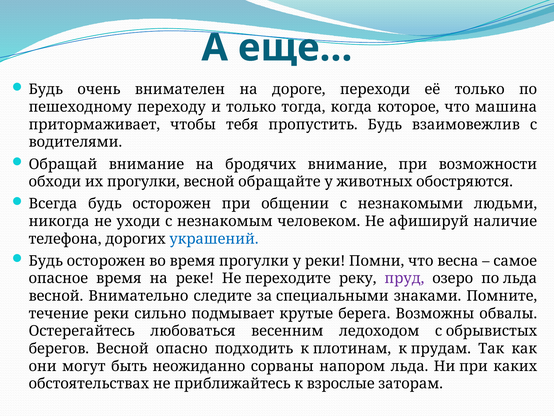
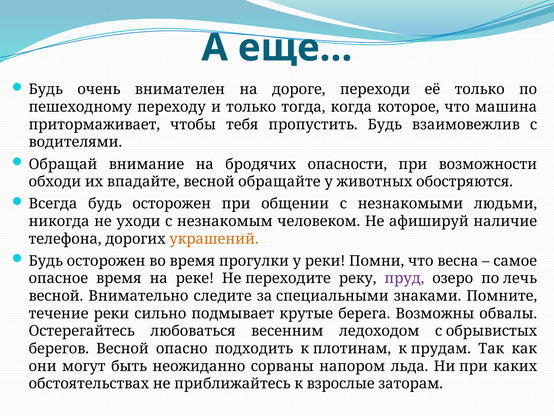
бродячих внимание: внимание -> опасности (347, 164)
их прогулки: прогулки -> впадайте (143, 182)
украшений colour: blue -> orange (214, 239)
по льда: льда -> лечь (520, 278)
